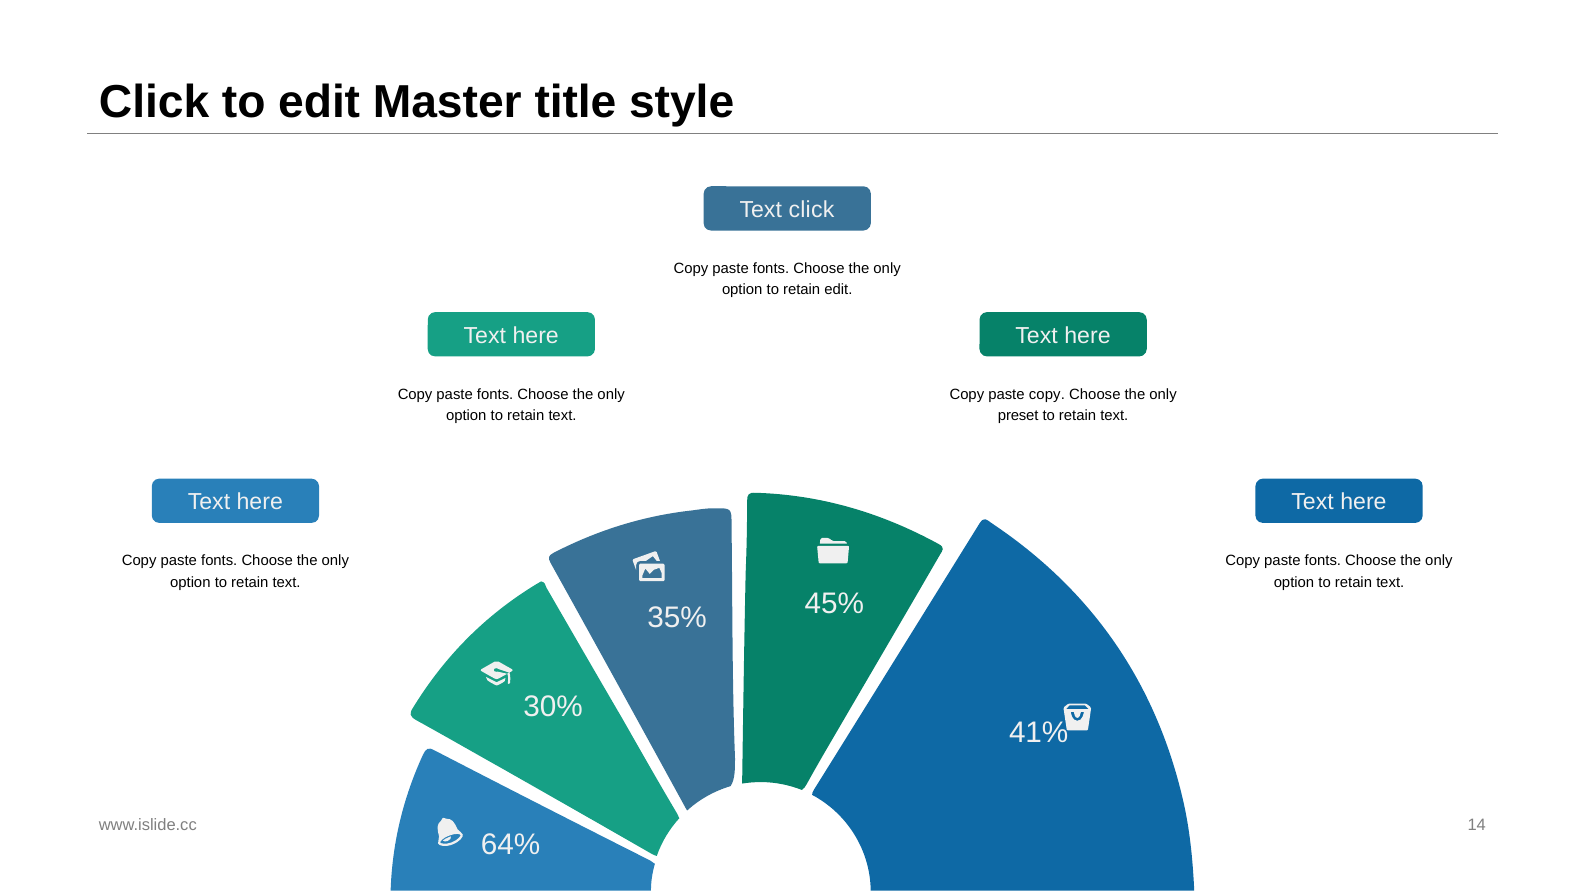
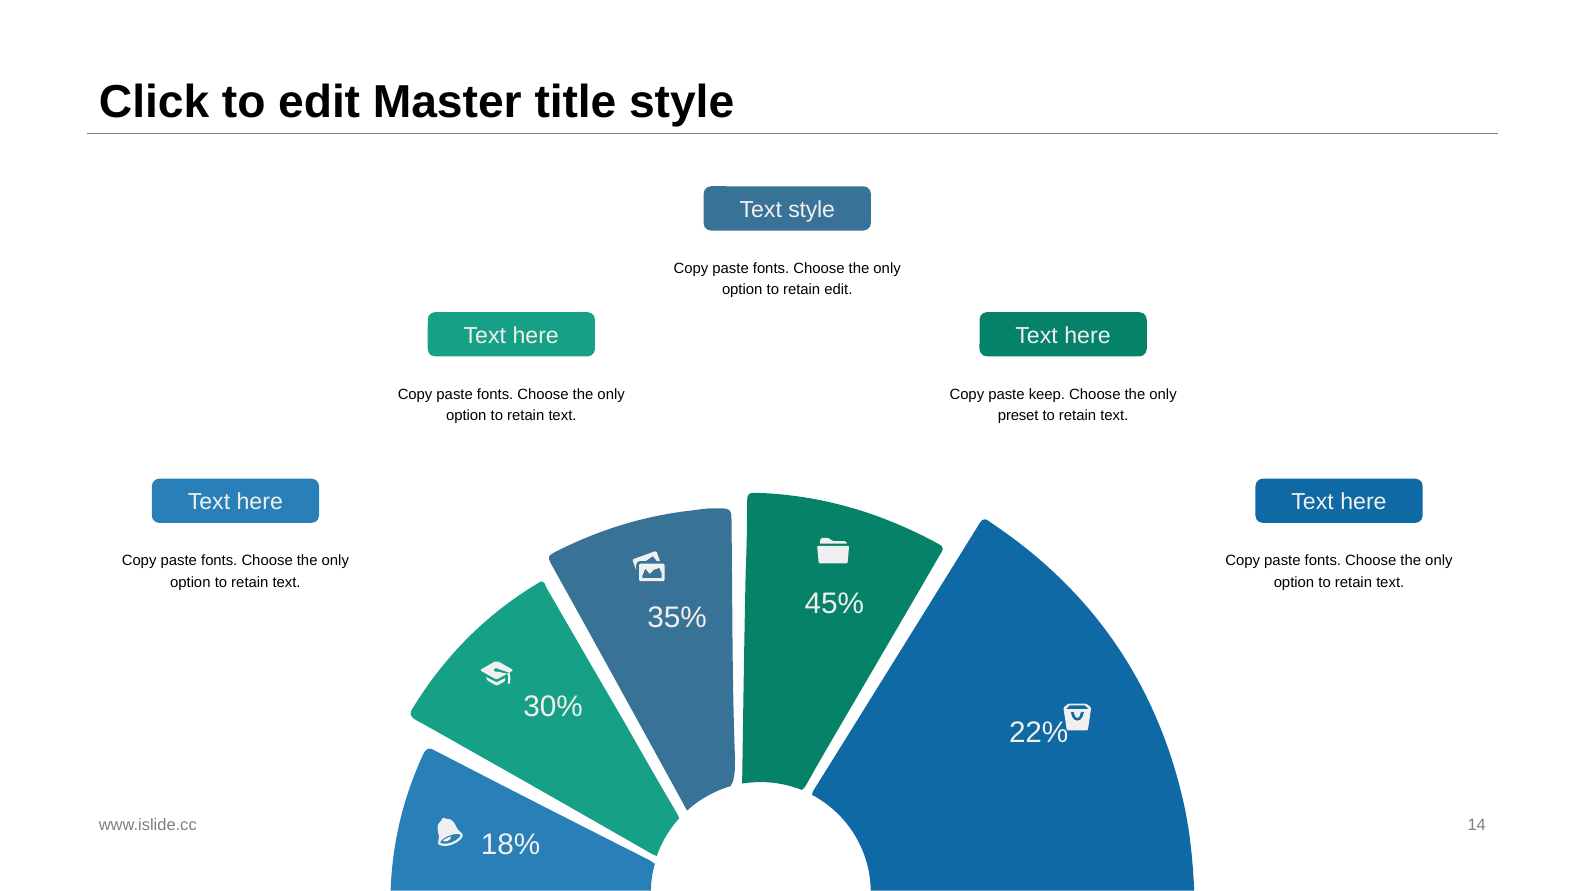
Text click: click -> style (812, 210)
paste copy: copy -> keep (1047, 395)
41%: 41% -> 22% (1039, 733)
64%: 64% -> 18% (511, 845)
